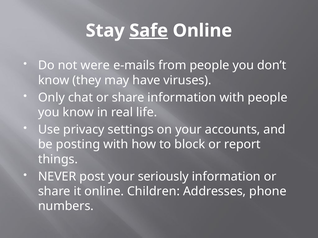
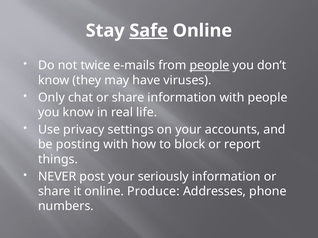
were: were -> twice (95, 66)
people underline: none -> present (210, 66)
Children: Children -> Produce (153, 192)
